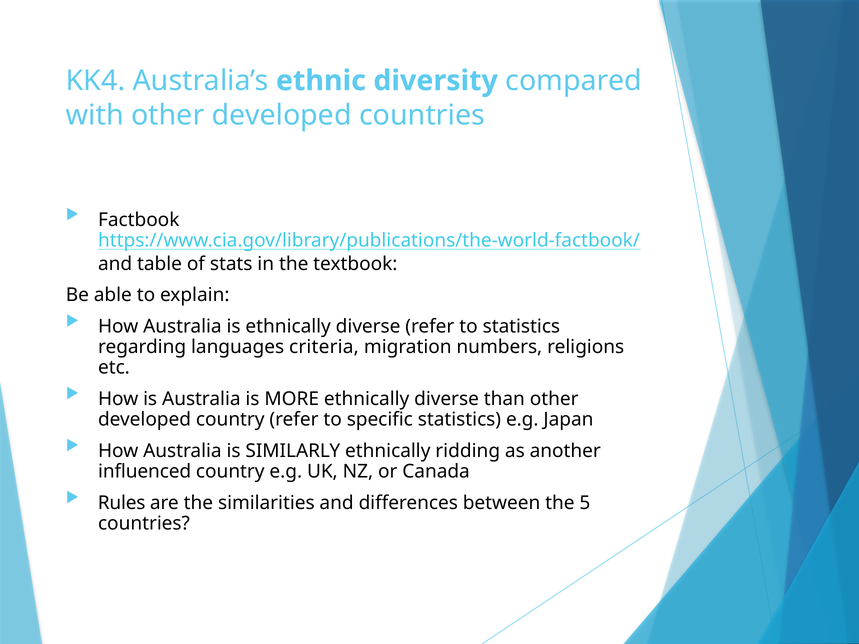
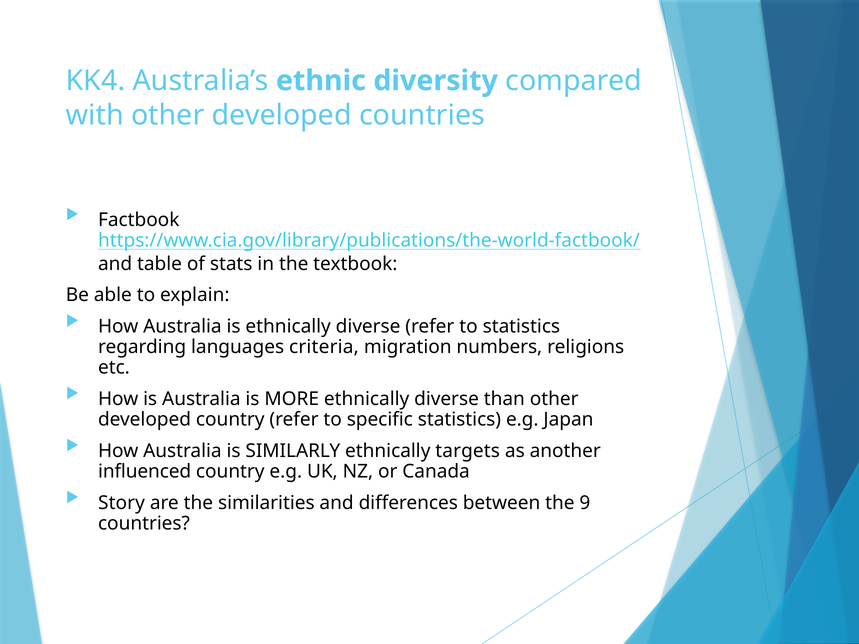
ridding: ridding -> targets (468, 451)
Rules: Rules -> Story (121, 503)
5: 5 -> 9 (585, 503)
